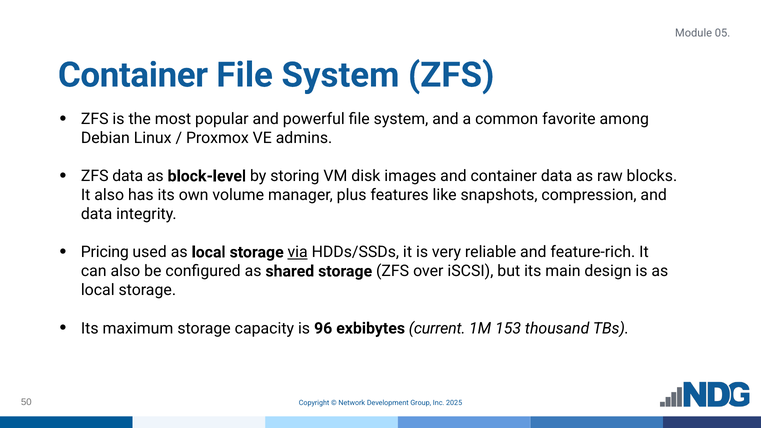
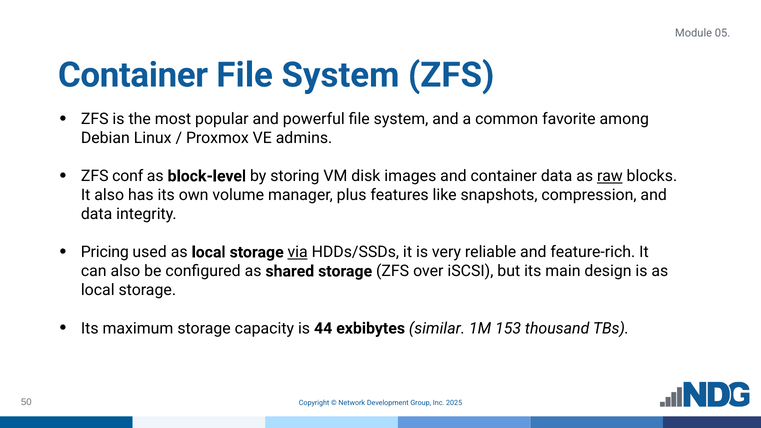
ZFS data: data -> conf (128, 176)
raw underline: none -> present (610, 176)
96: 96 -> 44 (323, 328)
current: current -> similar (437, 328)
